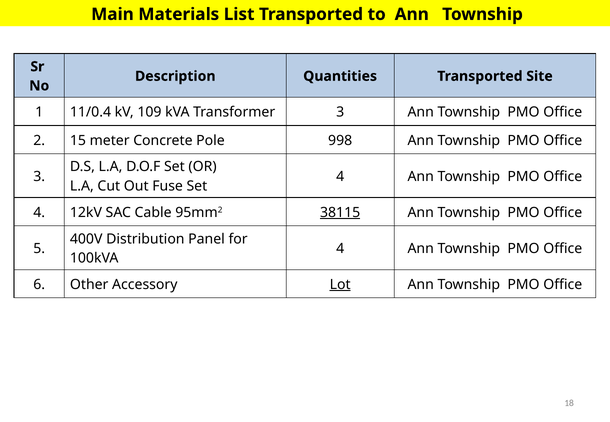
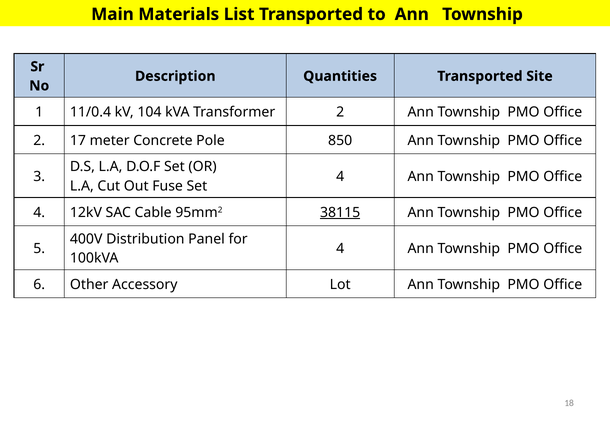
109: 109 -> 104 (149, 112)
Transformer 3: 3 -> 2 (340, 112)
15: 15 -> 17 (78, 140)
998: 998 -> 850 (340, 140)
Lot underline: present -> none (340, 285)
